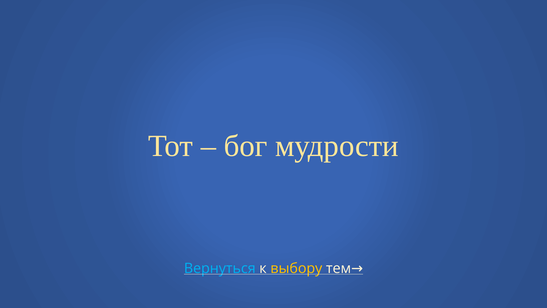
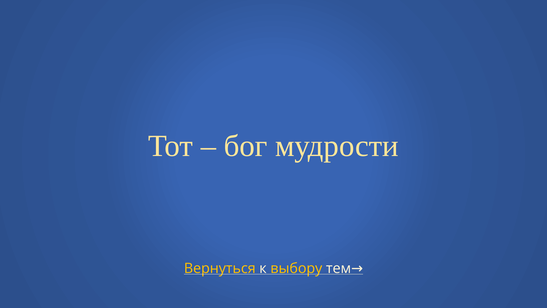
Вернуться colour: light blue -> yellow (220, 268)
